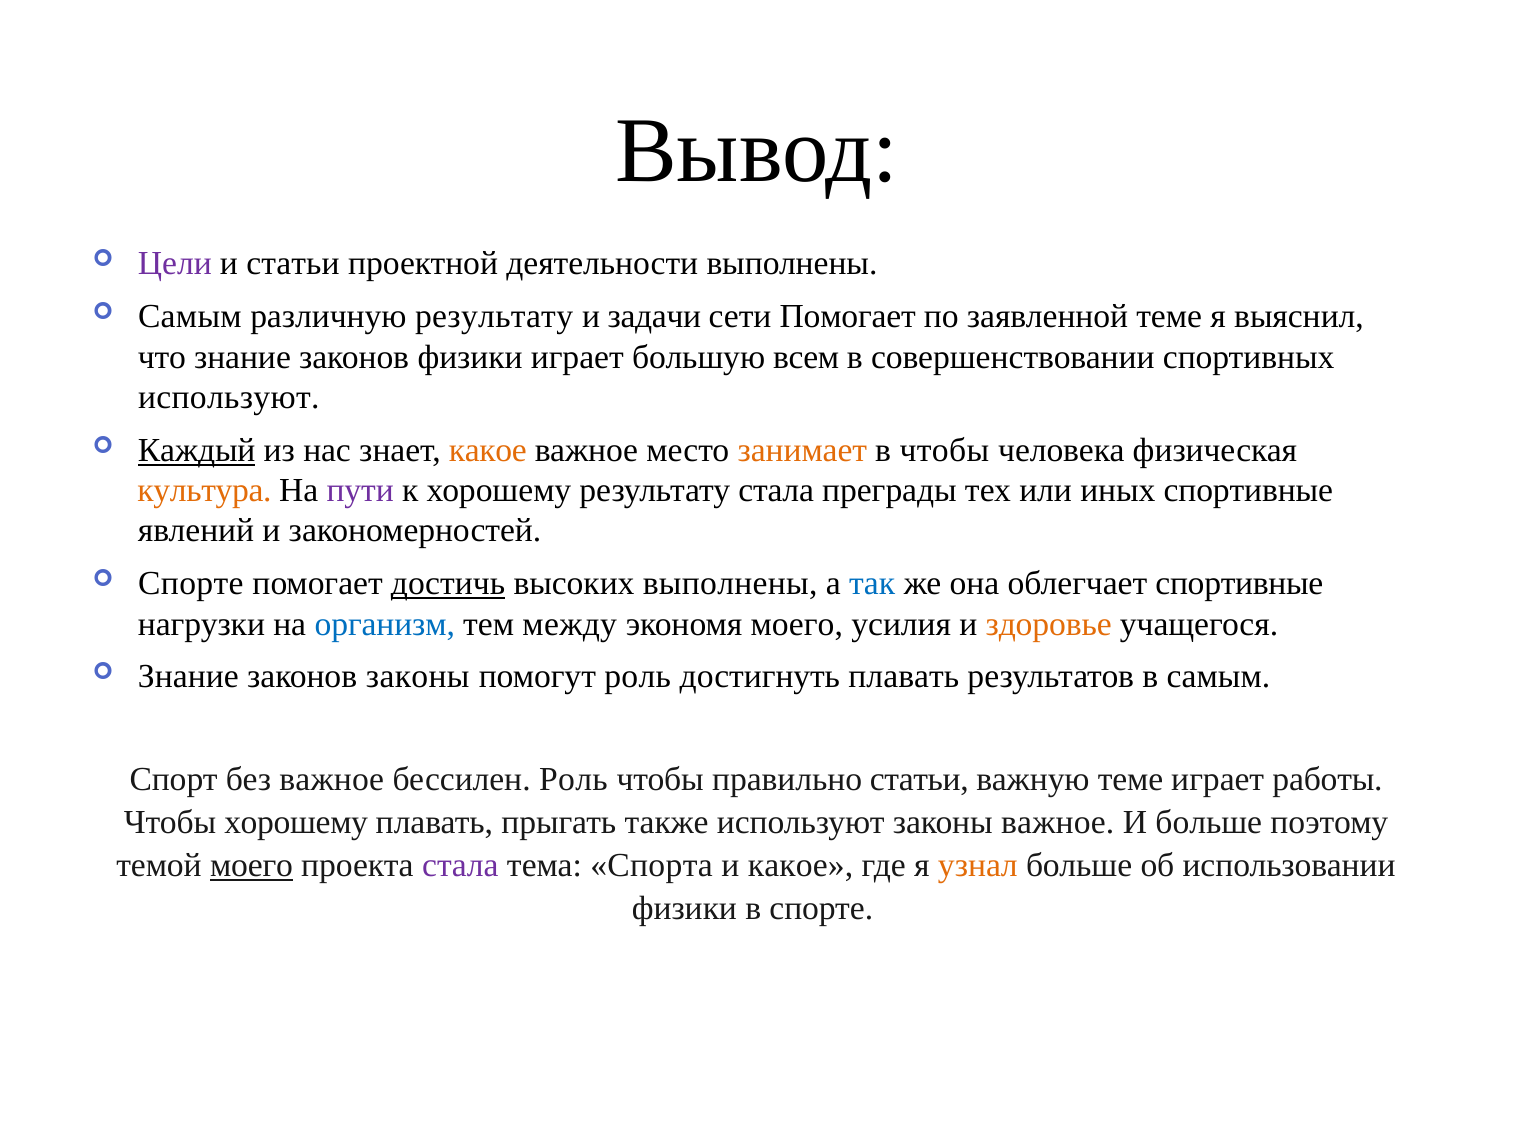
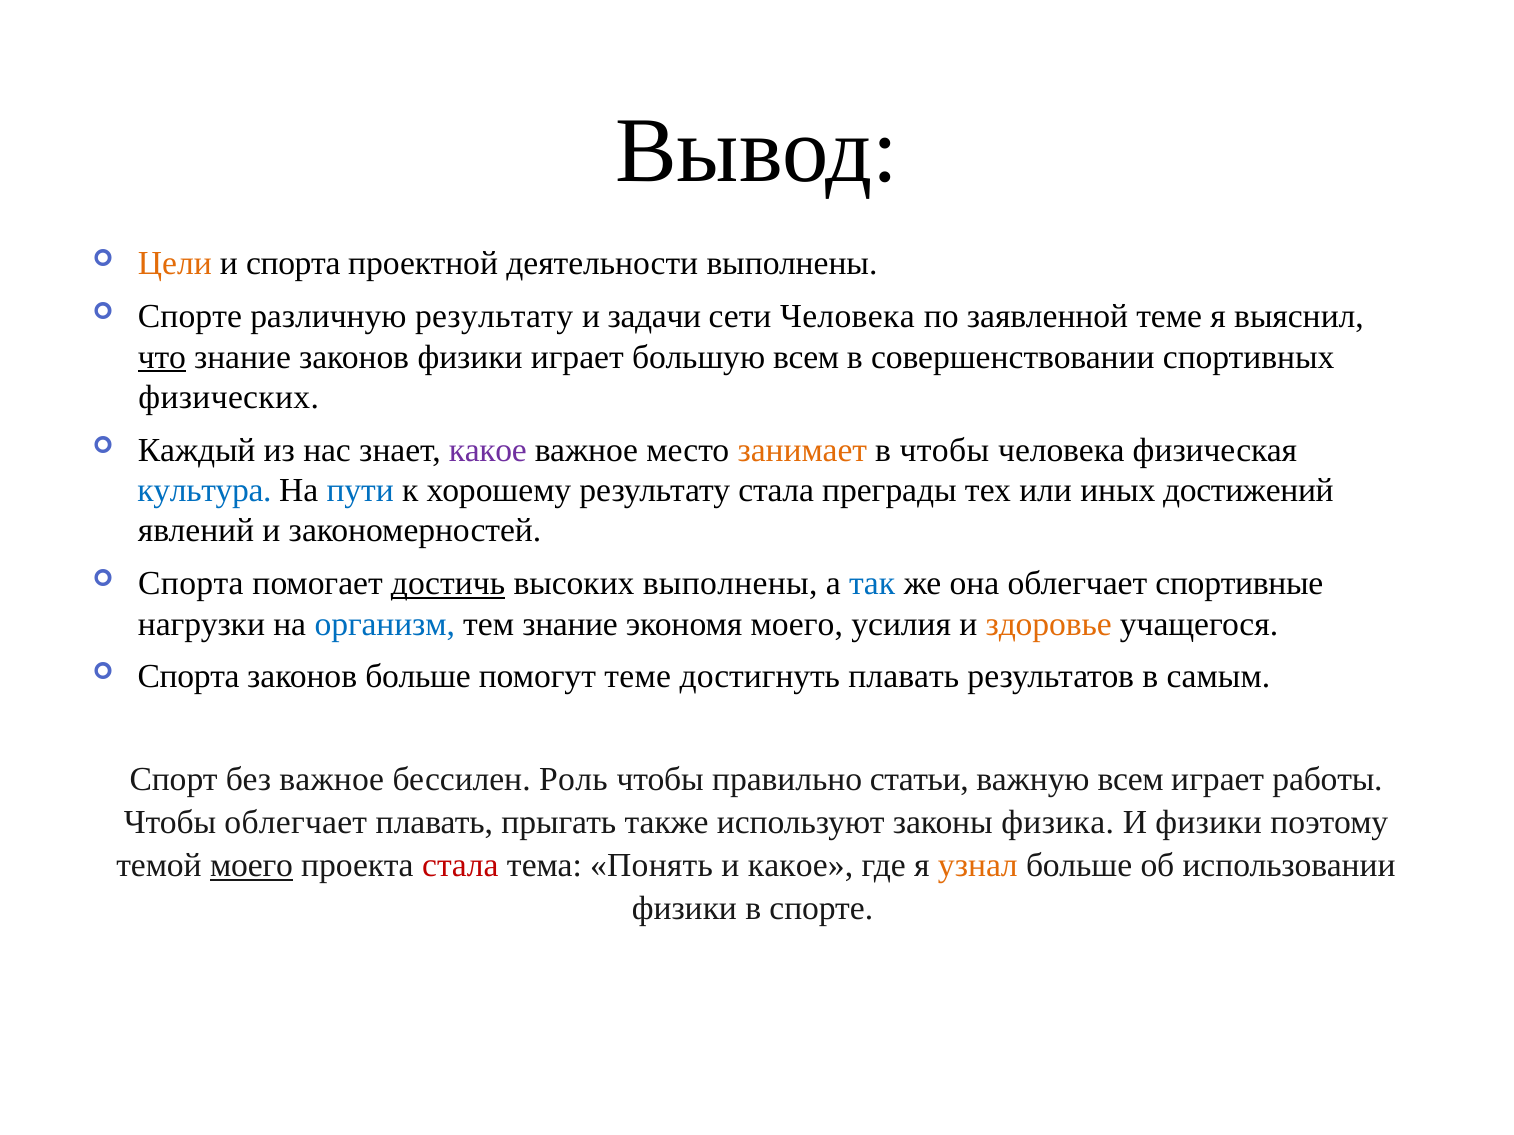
Цели colour: purple -> orange (175, 264)
и статьи: статьи -> спорта (293, 264)
Самым: Самым -> Спорте (190, 317)
сети Помогает: Помогает -> Человека (847, 317)
что underline: none -> present (162, 357)
используют: используют -> физических (229, 397)
Каждый underline: present -> none (197, 450)
какое colour: orange -> purple (488, 450)
культура colour: orange -> blue (204, 491)
пути colour: purple -> blue (360, 491)
иных спортивные: спортивные -> достижений (1248, 491)
Спорте: Спорте -> Спорта (191, 584)
тем между: между -> знание (570, 624)
Знание: Знание -> Спорта (189, 677)
законов законы: законы -> больше (418, 677)
помогут роль: роль -> теме (638, 677)
важную теме: теме -> всем (1131, 780)
Чтобы хорошему: хорошему -> облегчает (296, 823)
законы важное: важное -> физика (1058, 823)
И больше: больше -> физики (1209, 823)
стала colour: purple -> red (460, 866)
Спорта: Спорта -> Понять (652, 866)
